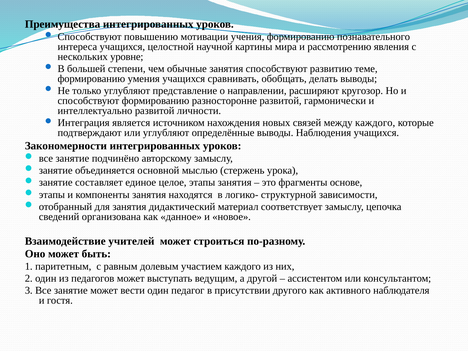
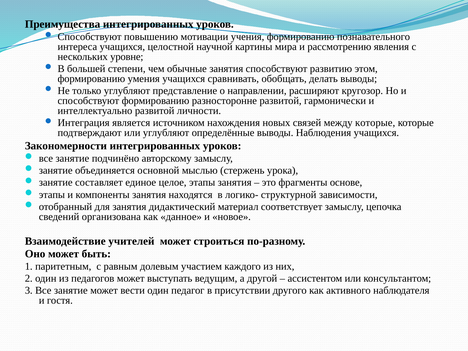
теме: теме -> этом (366, 69)
между каждого: каждого -> которые (375, 123)
